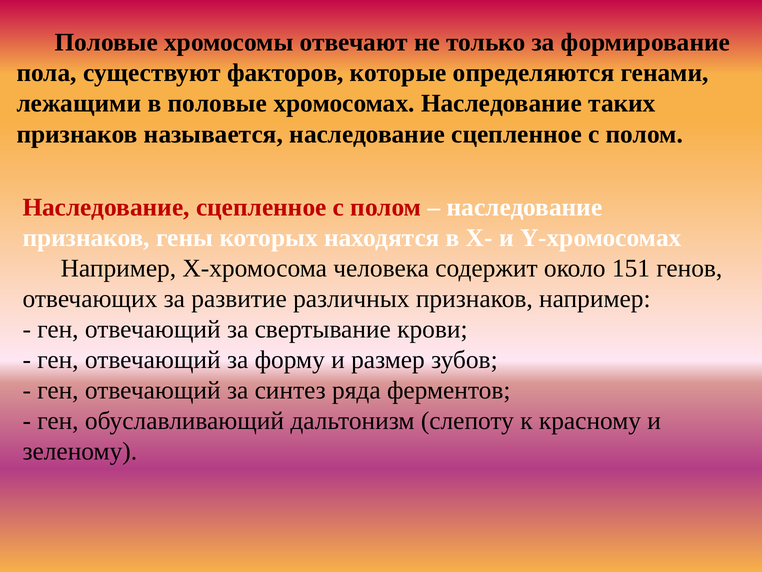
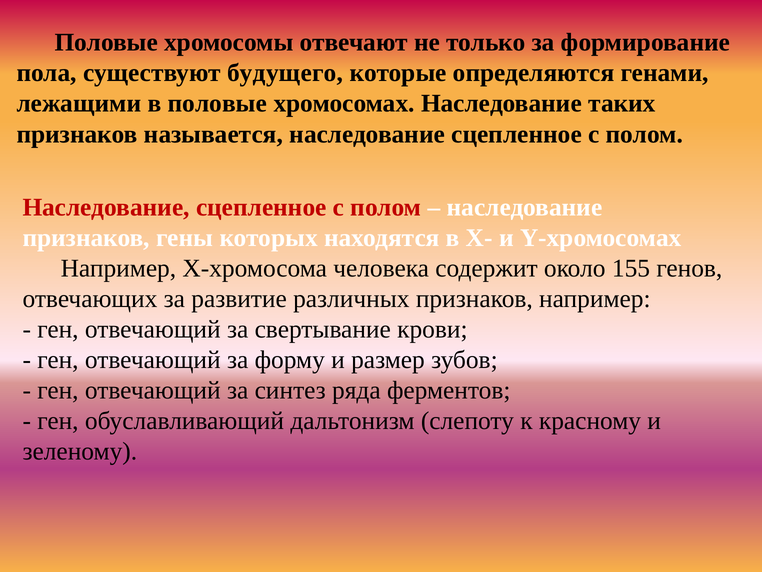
факторов: факторов -> будущего (285, 73)
151: 151 -> 155 (631, 268)
